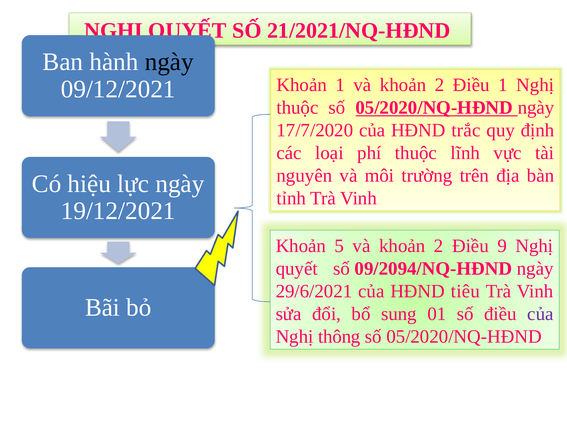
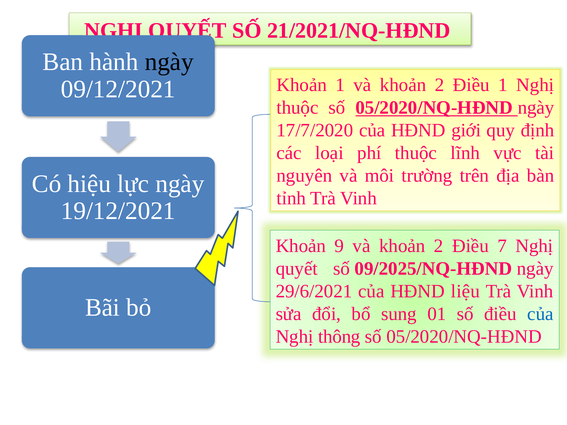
trắc: trắc -> giới (466, 130)
5: 5 -> 9 (339, 246)
9: 9 -> 7 (502, 246)
09/2094/NQ-HĐND: 09/2094/NQ-HĐND -> 09/2025/NQ-HĐND (433, 269)
tiêu: tiêu -> liệu (465, 291)
của colour: purple -> blue (540, 314)
